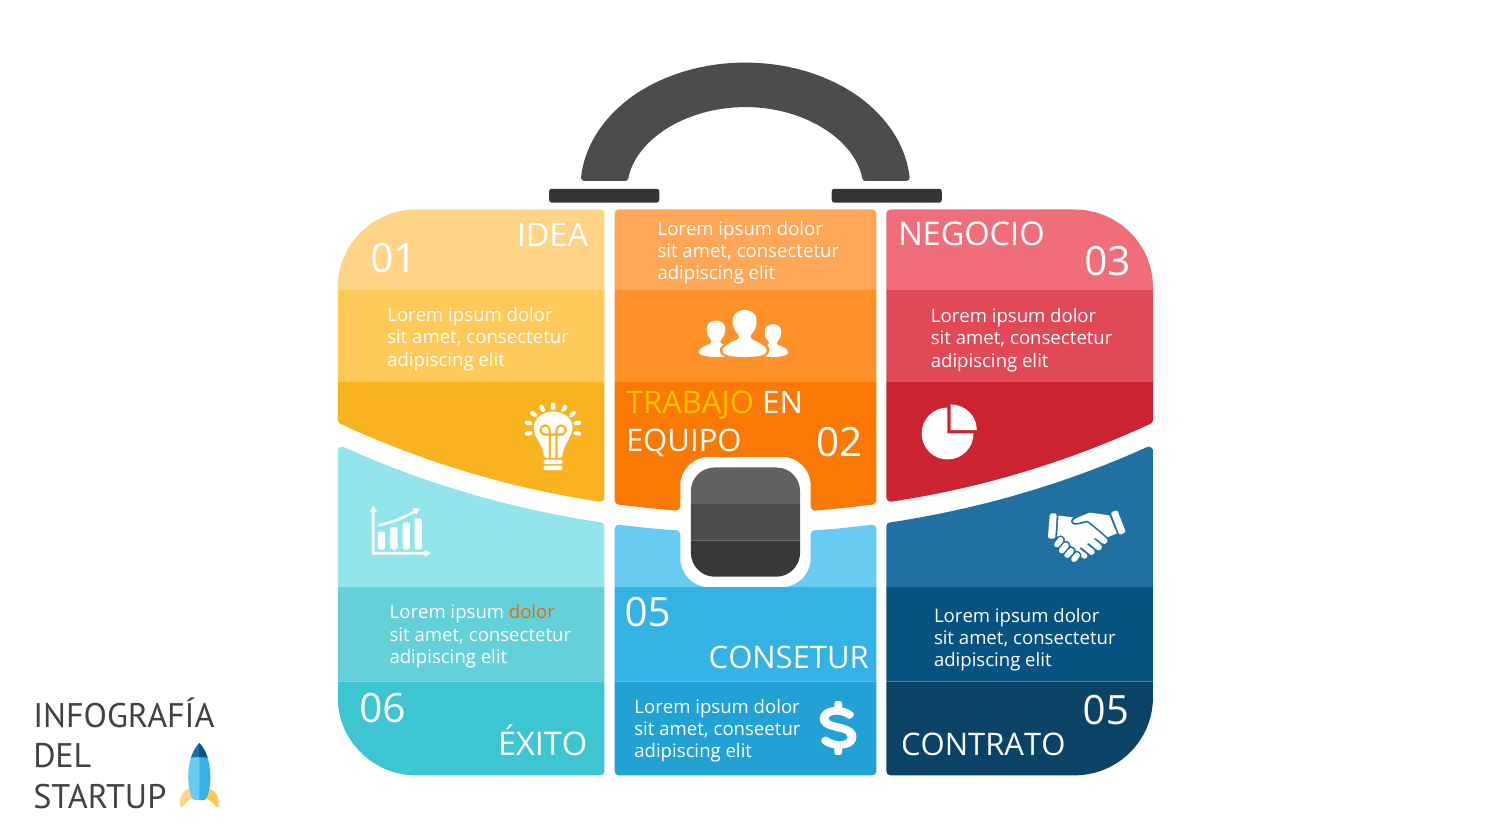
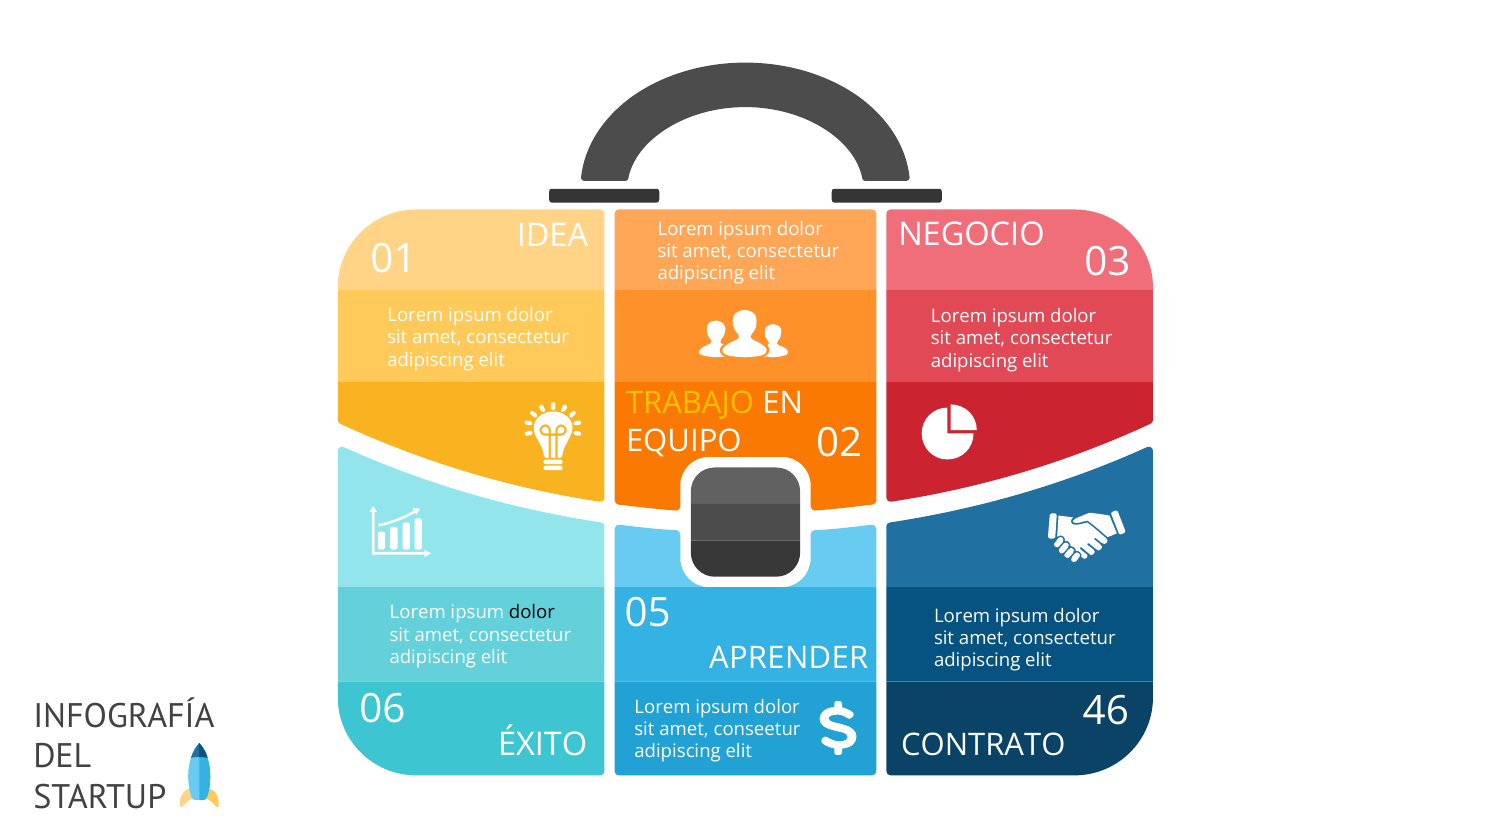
dolor colour: orange -> black (532, 613)
CONSETUR: CONSETUR -> APRENDER (789, 658)
06 05: 05 -> 46 (1106, 712)
